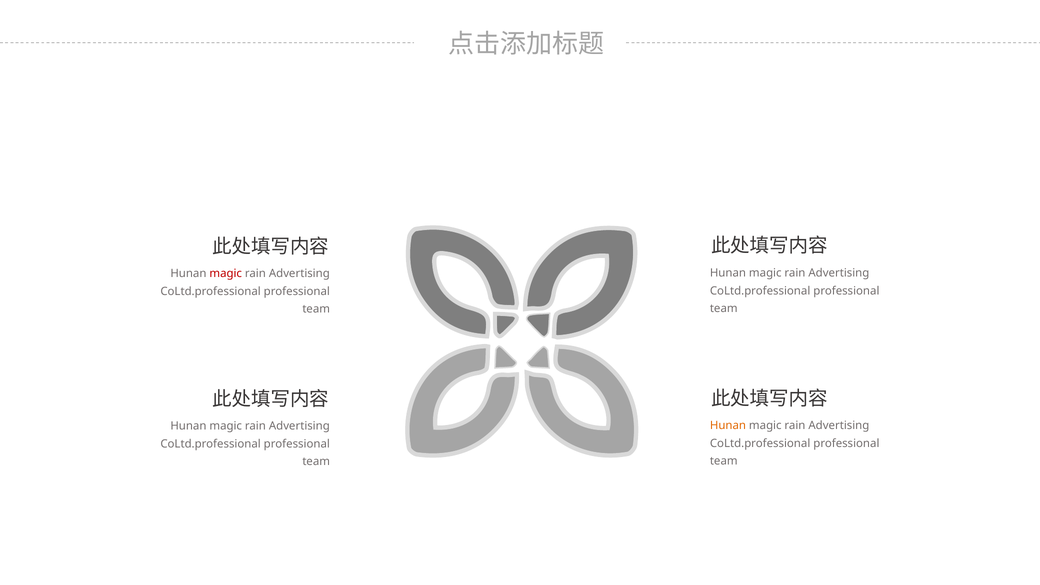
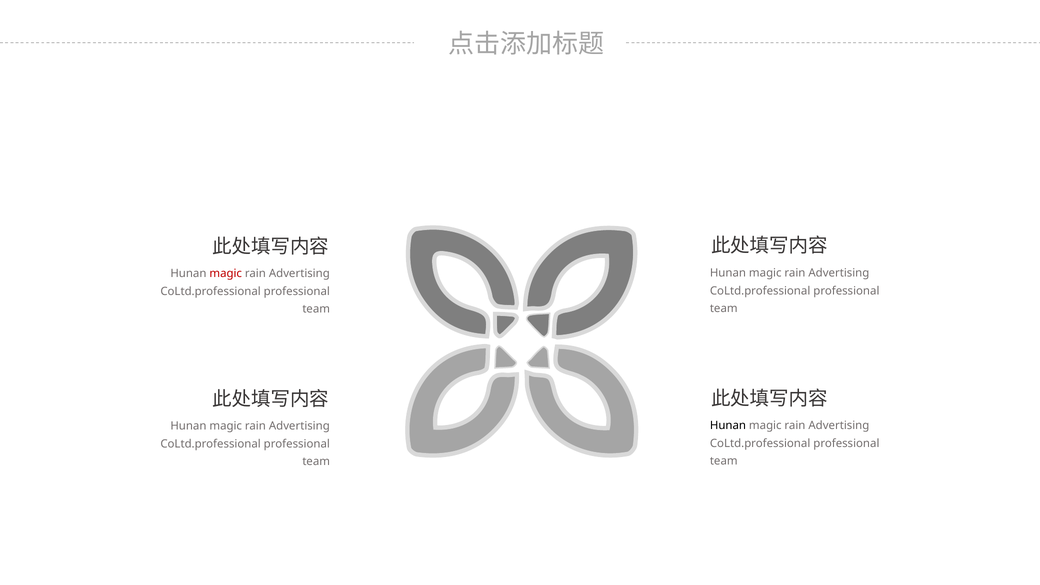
Hunan colour: orange -> black (728, 426)
